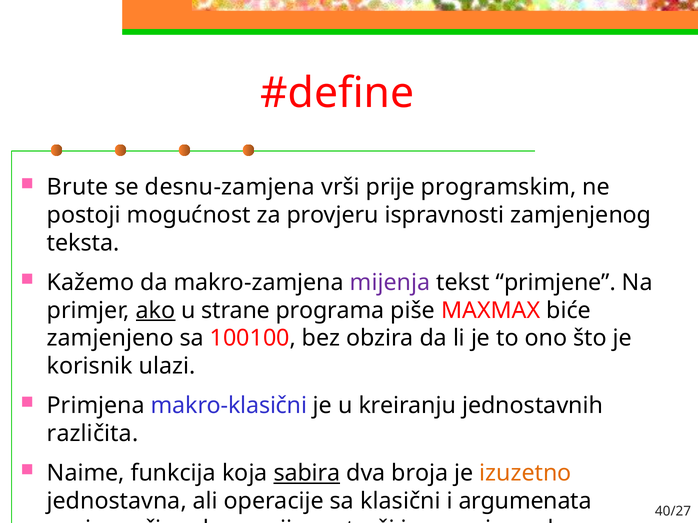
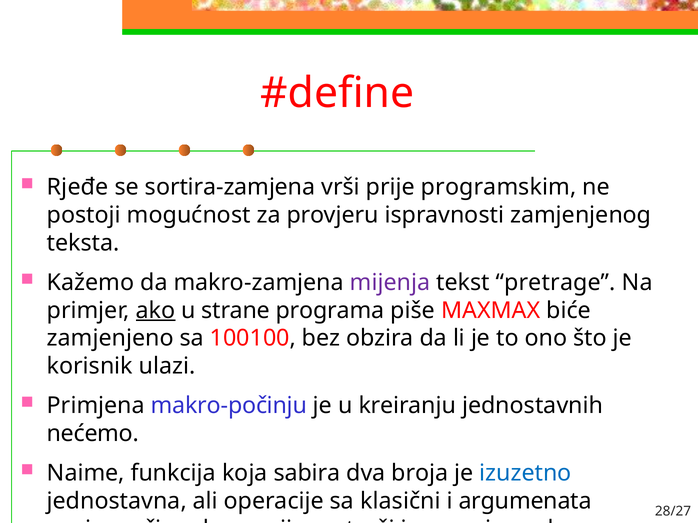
Brute: Brute -> Rjeđe (78, 187)
desnu-zamjena: desnu-zamjena -> sortira-zamjena (230, 187)
primjene: primjene -> pretrage (556, 283)
makro-klasični: makro-klasični -> makro-počinju (229, 406)
različita: različita -> nećemo (93, 434)
sabira underline: present -> none (307, 474)
izuzetno colour: orange -> blue (525, 474)
40/27: 40/27 -> 28/27 (673, 512)
